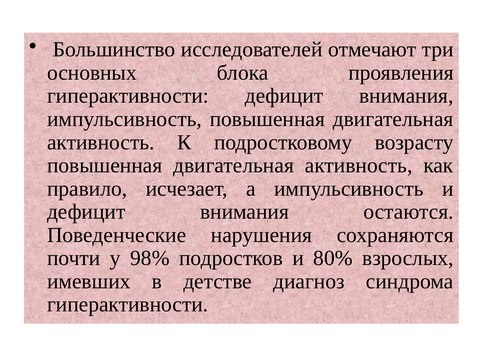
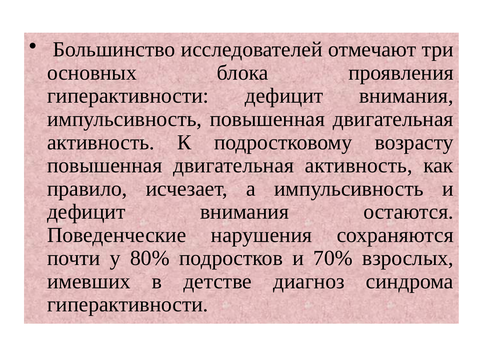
98%: 98% -> 80% (150, 258)
80%: 80% -> 70% (333, 258)
